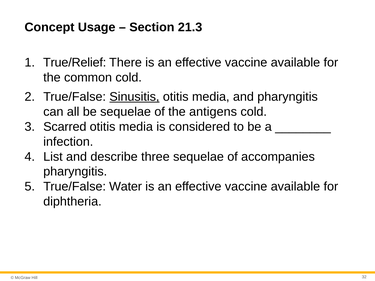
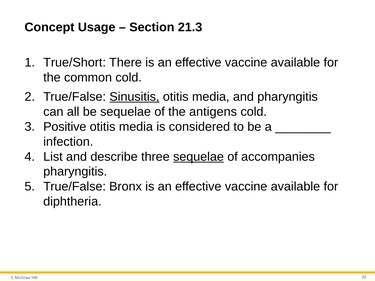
True/Relief: True/Relief -> True/Short (75, 63)
Scarred: Scarred -> Positive (65, 127)
sequelae underline: none -> present (198, 157)
Water: Water -> Bronx (125, 187)
